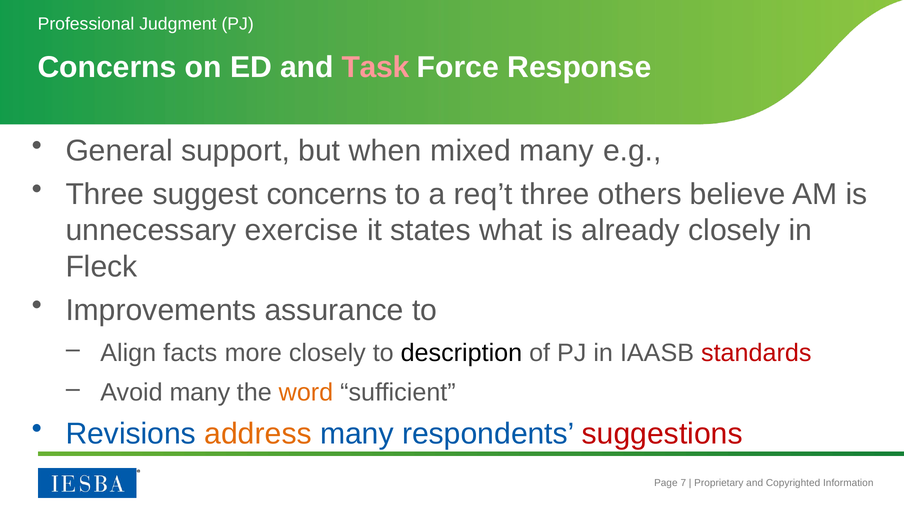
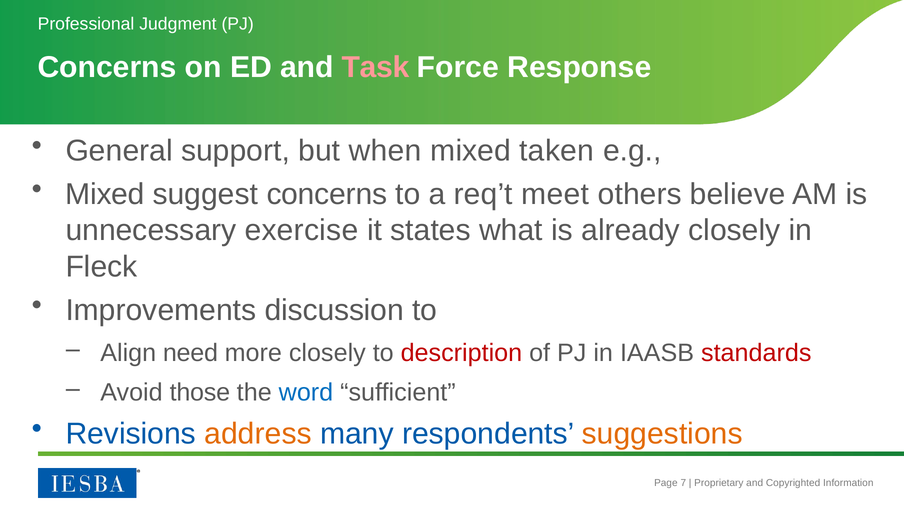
mixed many: many -> taken (557, 151)
Three: Three -> Mixed (105, 195)
req’t three: three -> meet (555, 195)
assurance: assurance -> discussion (334, 311)
facts: facts -> need (190, 353)
description colour: black -> red (461, 353)
Avoid many: many -> those (200, 393)
word colour: orange -> blue (306, 393)
suggestions colour: red -> orange (662, 434)
